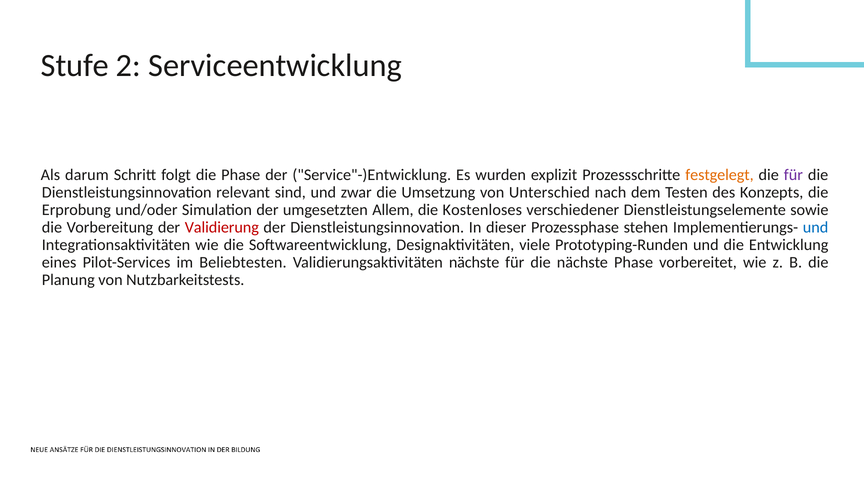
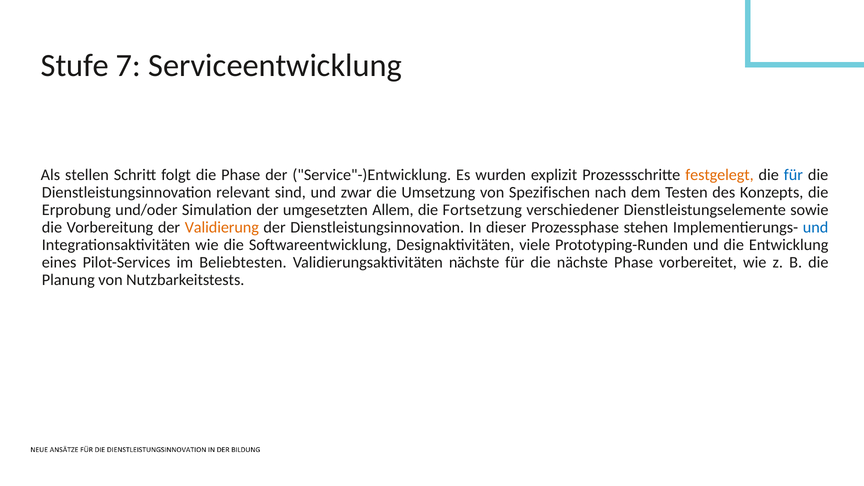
2: 2 -> 7 (128, 66)
darum: darum -> stellen (87, 175)
für colour: purple -> blue (793, 175)
Unterschied: Unterschied -> Spezifischen (550, 192)
Kostenloses: Kostenloses -> Fortsetzung (482, 210)
Validierung colour: red -> orange (222, 227)
